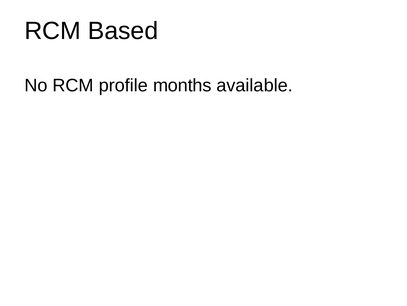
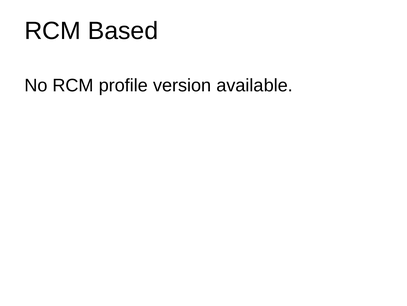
months: months -> version (182, 85)
